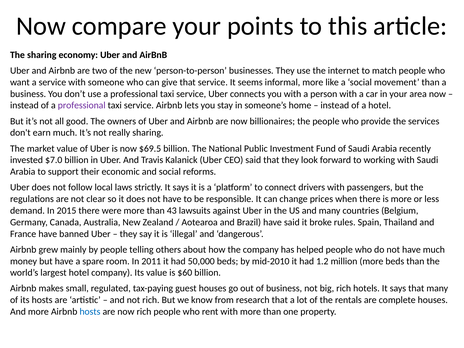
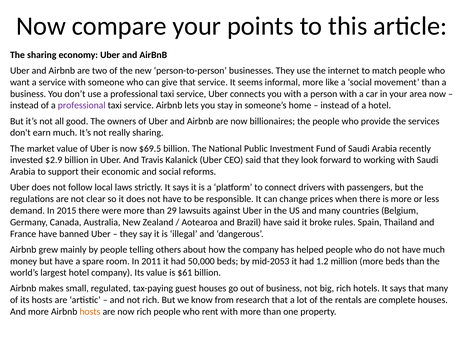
$7.0: $7.0 -> $2.9 (54, 160)
43: 43 -> 29 (172, 211)
mid-2010: mid-2010 -> mid-2053 (271, 261)
$60: $60 -> $61 (185, 273)
hosts colour: blue -> orange (90, 312)
